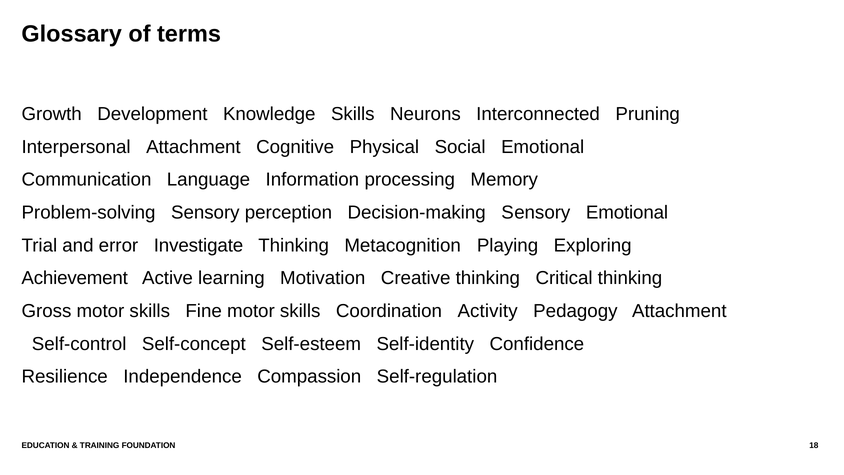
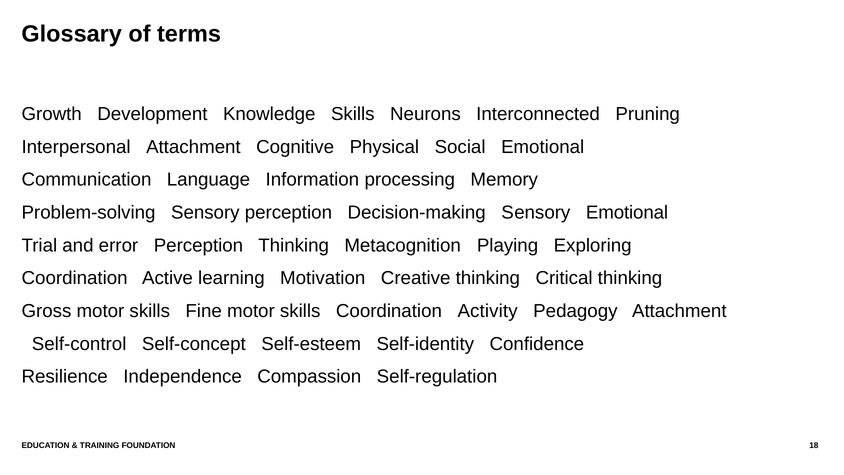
error Investigate: Investigate -> Perception (198, 245)
Achievement: Achievement -> Coordination (75, 278)
